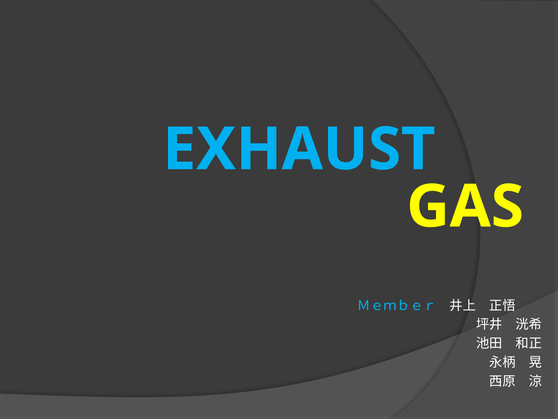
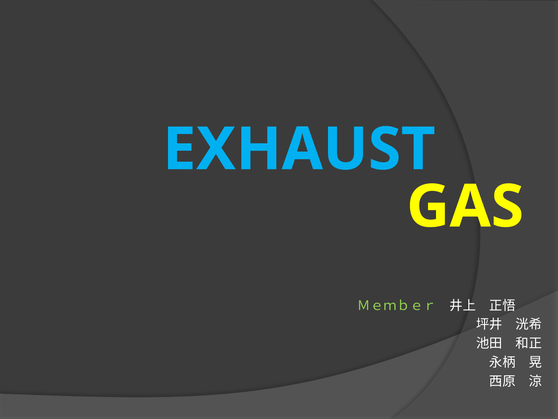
Ｍｅｍｂｅｒ colour: light blue -> light green (397, 305)
